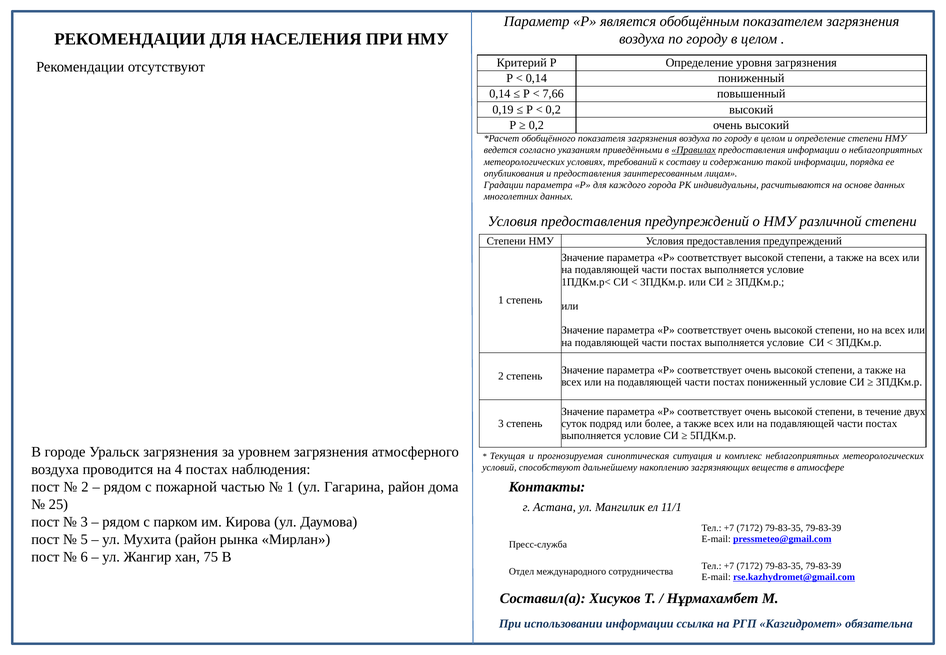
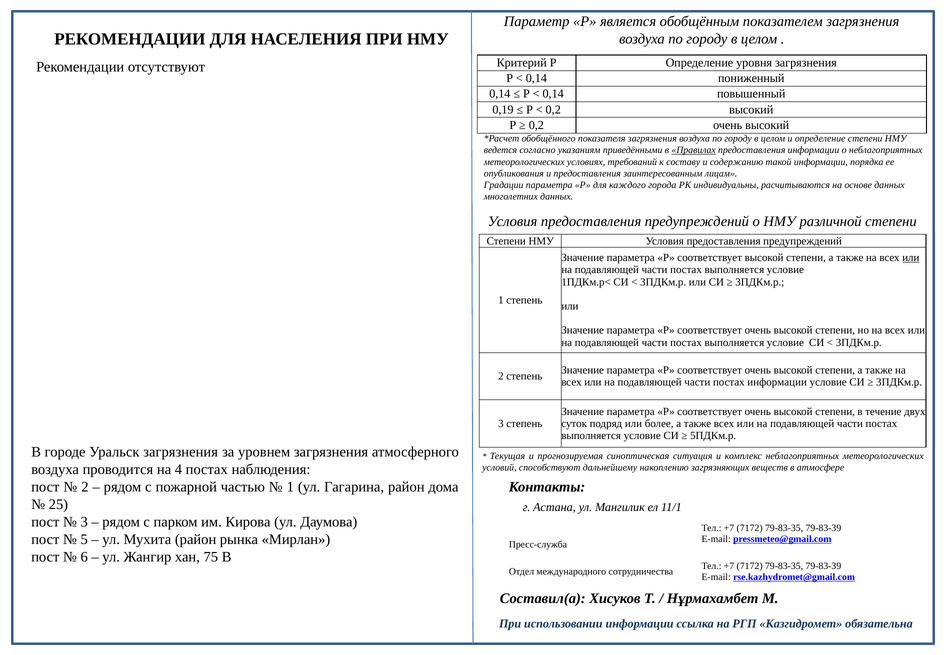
7,66: 7,66 -> 0,14 (553, 94)
или underline: none -> present (911, 258)
постах пониженный: пониженный -> информации (777, 382)
